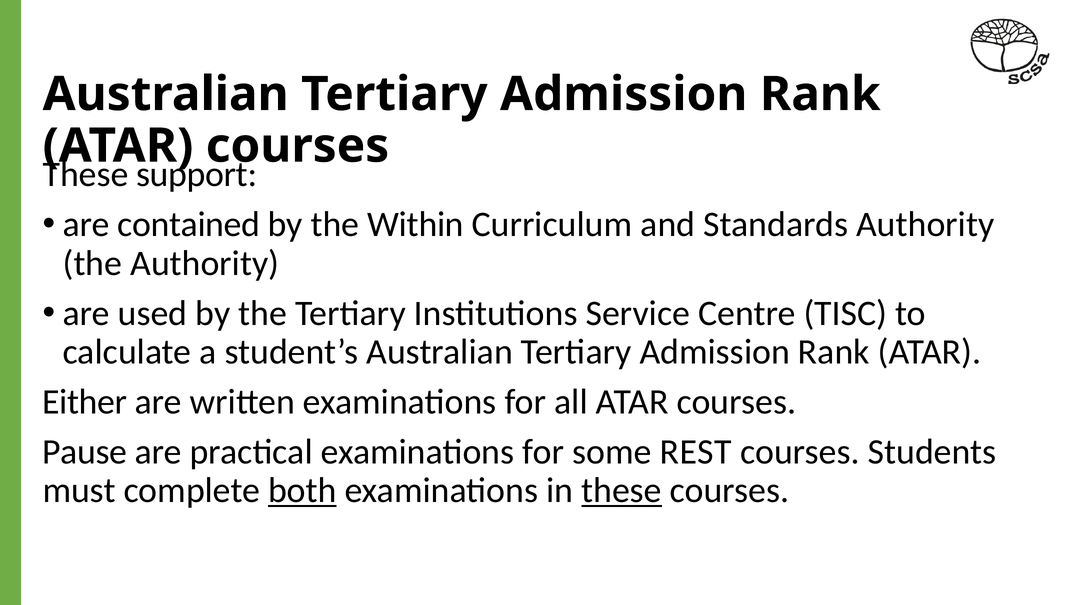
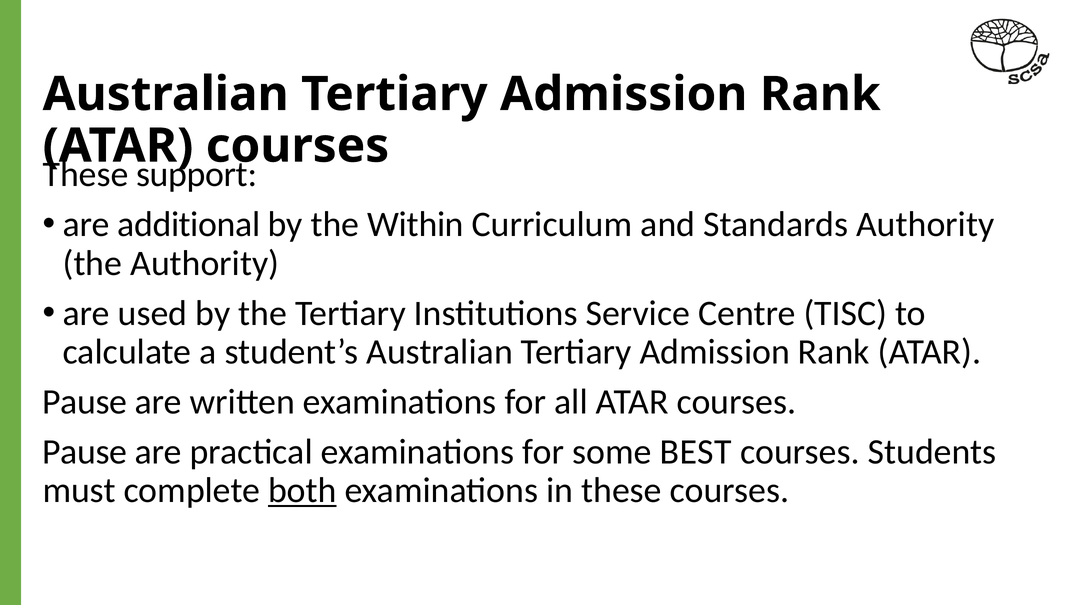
contained: contained -> additional (189, 224)
Either: Either -> Pause (85, 402)
REST: REST -> BEST (696, 452)
these underline: present -> none (622, 490)
